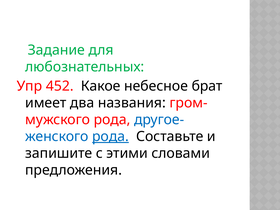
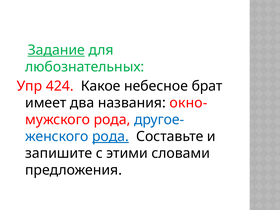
Задание underline: none -> present (56, 50)
452: 452 -> 424 (60, 86)
гром-: гром- -> окно- (188, 103)
